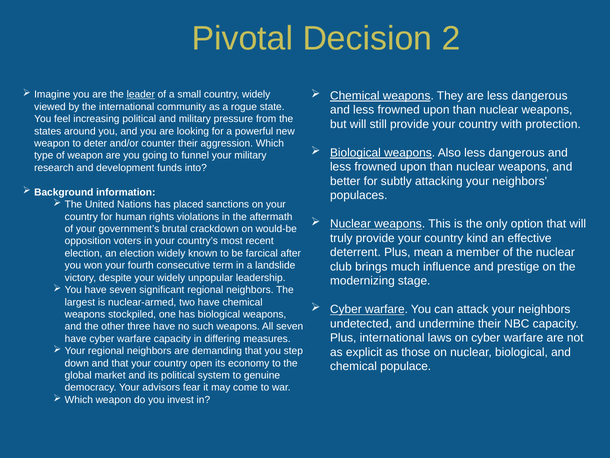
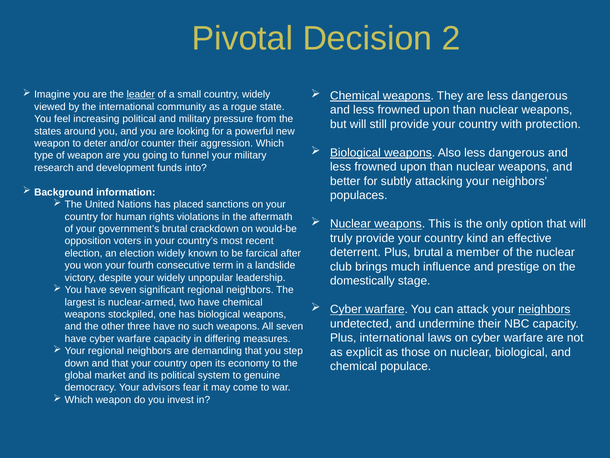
Plus mean: mean -> brutal (428, 252)
modernizing: modernizing -> domestically (362, 281)
neighbors underline: none -> present (544, 309)
